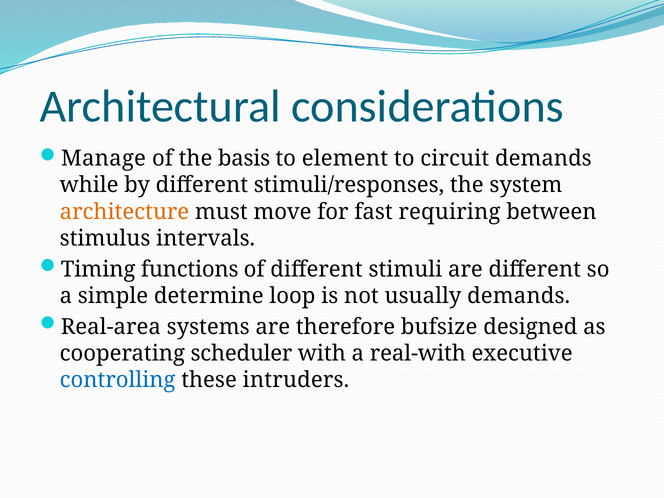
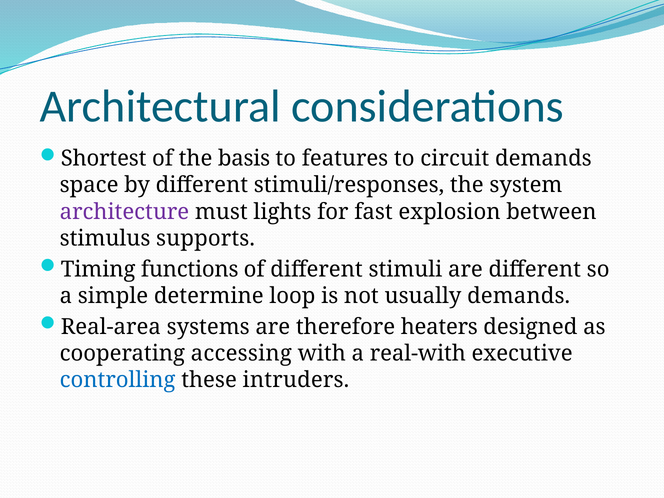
Manage: Manage -> Shortest (104, 159)
element: element -> features (345, 159)
while: while -> space (89, 185)
architecture colour: orange -> purple (124, 212)
move: move -> lights (282, 212)
requiring: requiring -> explosion (450, 212)
intervals: intervals -> supports (206, 238)
bufsize: bufsize -> heaters (439, 327)
scheduler: scheduler -> accessing (241, 353)
